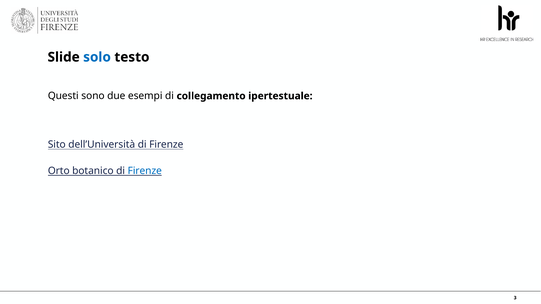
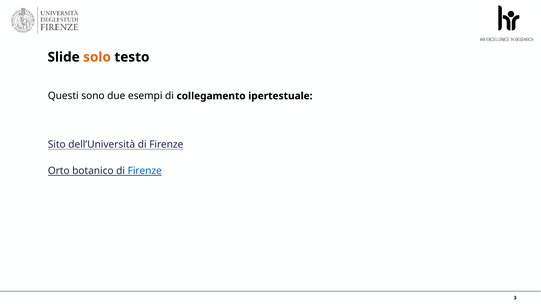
solo colour: blue -> orange (97, 57)
